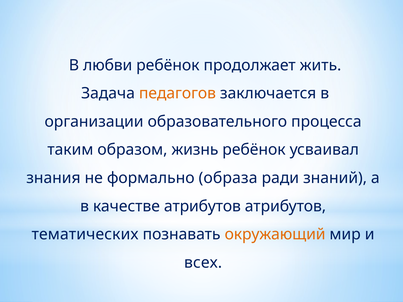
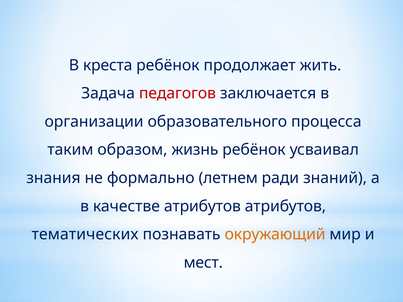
любви: любви -> креста (108, 65)
педагогов colour: orange -> red (177, 93)
образа: образа -> летнем (228, 178)
всех: всех -> мест (203, 263)
